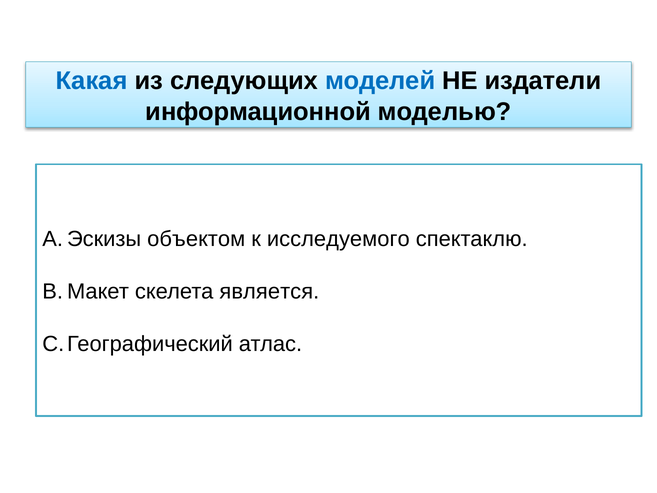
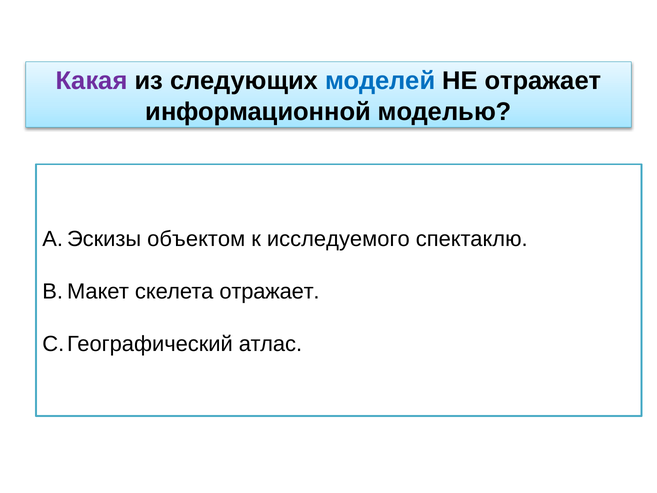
Какая colour: blue -> purple (92, 81)
НЕ издатели: издатели -> отражает (543, 81)
скелета является: является -> отражает (270, 292)
